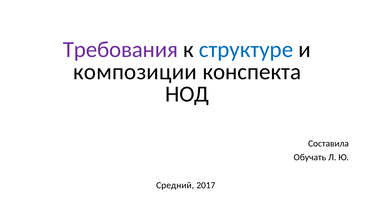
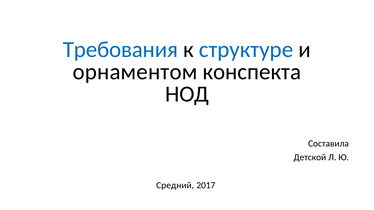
Требования colour: purple -> blue (120, 50)
композиции: композиции -> орнаментом (135, 72)
Обучать: Обучать -> Детской (310, 158)
